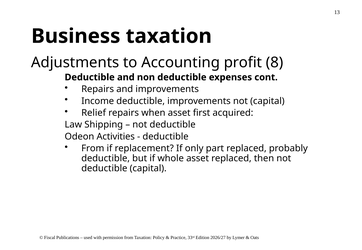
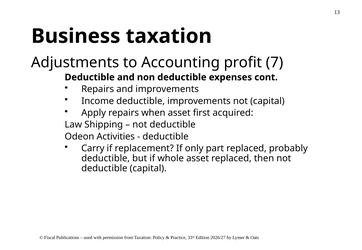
8: 8 -> 7 (275, 63)
Relief: Relief -> Apply (94, 113)
From: From -> Carry (93, 149)
